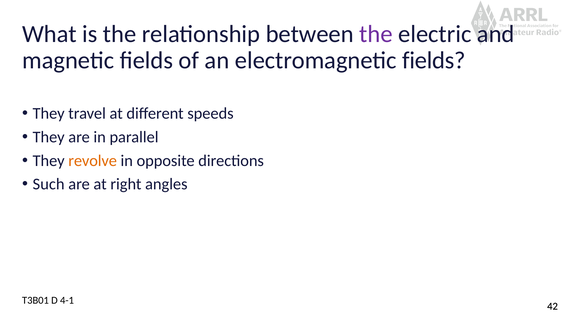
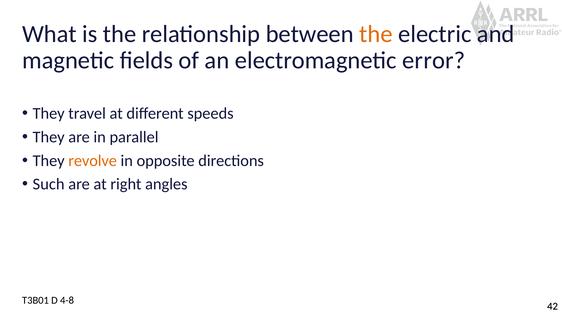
the colour: purple -> orange (376, 34)
electromagnetic fields: fields -> error (434, 60)
4-1: 4-1 -> 4-8 (67, 300)
